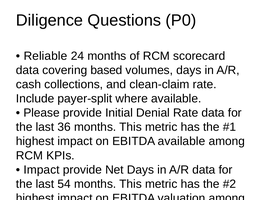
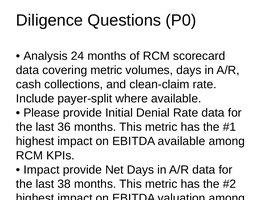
Reliable: Reliable -> Analysis (46, 56)
covering based: based -> metric (106, 70)
54: 54 -> 38 (64, 184)
